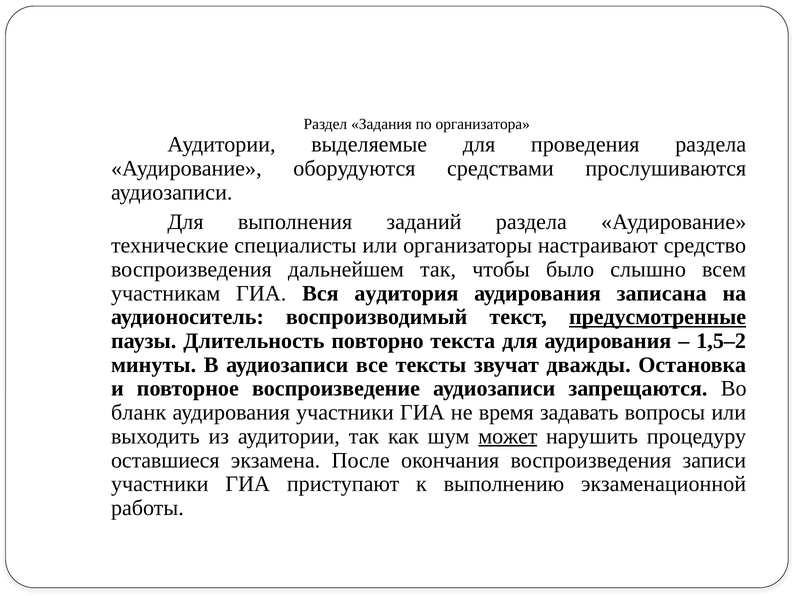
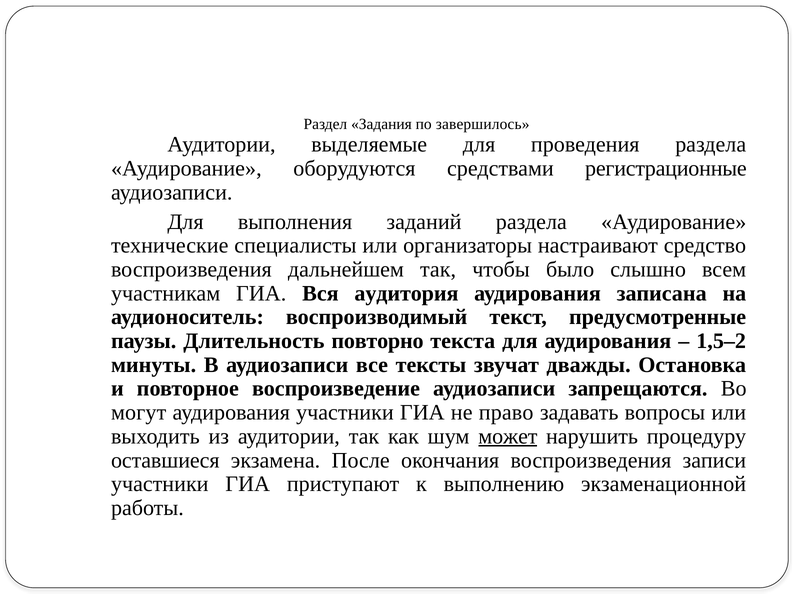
организатора: организатора -> завершилось (483, 124)
прослушиваются: прослушиваются -> регистрационные (666, 168)
предусмотренные underline: present -> none (658, 317)
бланк: бланк -> могут (139, 412)
время: время -> право (506, 412)
